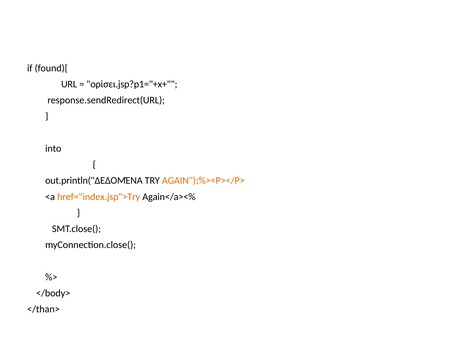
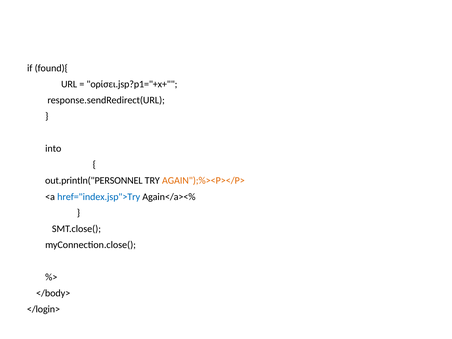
out.println("ΔΕΔΟΜΈΝΑ: out.println("ΔΕΔΟΜΈΝΑ -> out.println("PERSONNEL (94, 181)
href="index.jsp">Try colour: orange -> blue (99, 197)
</than>: </than> -> </login> (43, 309)
